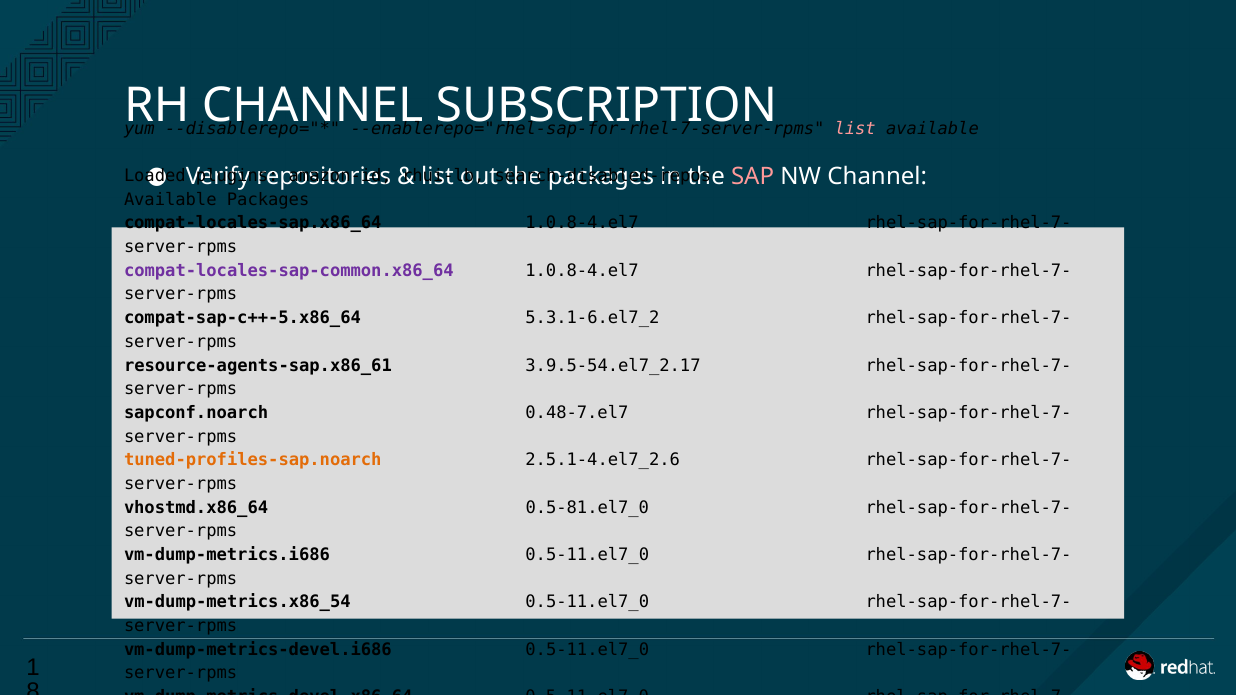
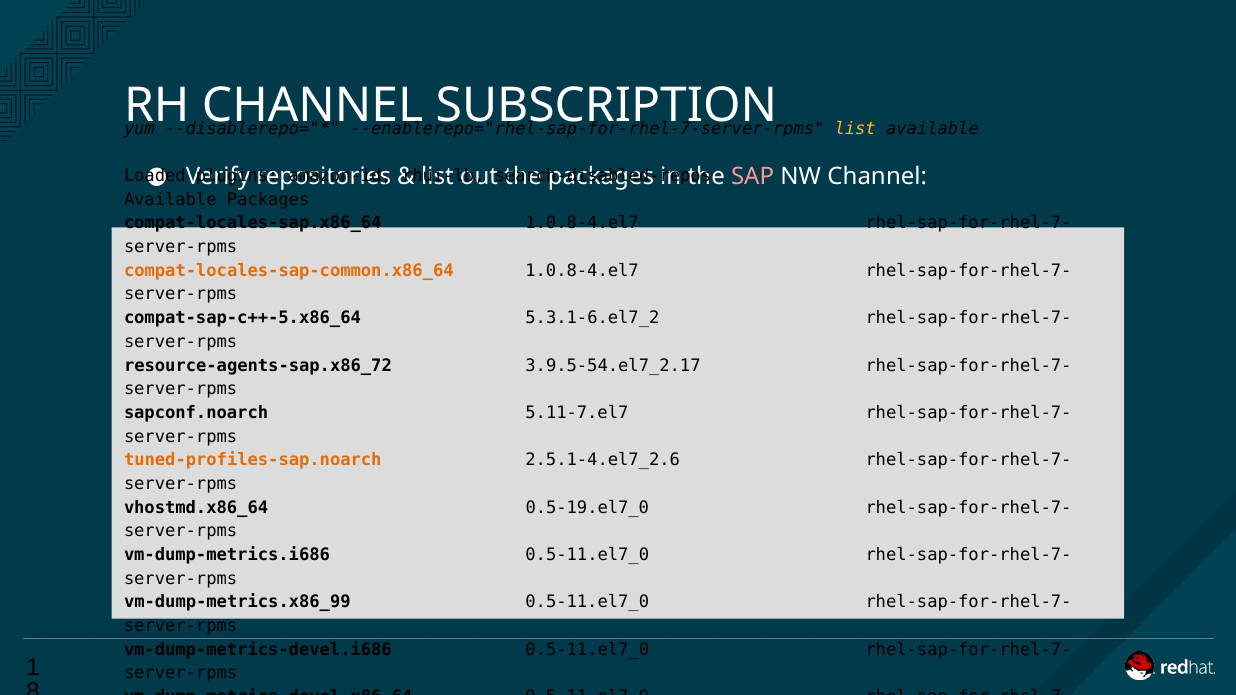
list colour: pink -> yellow (855, 129)
compat-locales-sap-common.x86_64 colour: purple -> orange (289, 271)
resource-agents-sap.x86_61: resource-agents-sap.x86_61 -> resource-agents-sap.x86_72 (258, 366)
0.48-7.el7: 0.48-7.el7 -> 5.11-7.el7 (577, 413)
0.5-81.el7_0: 0.5-81.el7_0 -> 0.5-19.el7_0 (587, 508)
vm-dump-metrics.x86_54: vm-dump-metrics.x86_54 -> vm-dump-metrics.x86_99 (237, 603)
